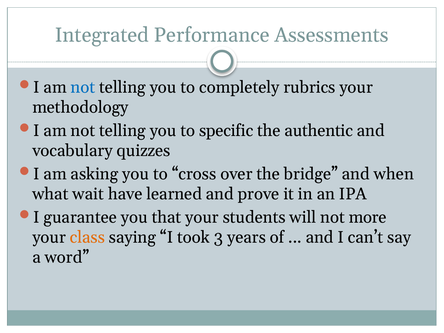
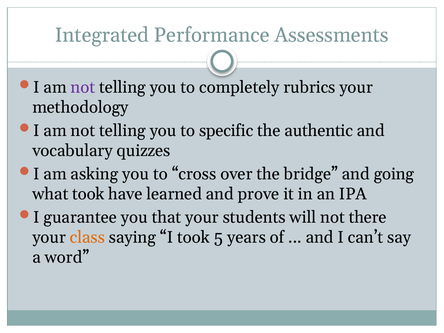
not colour: blue -> purple (83, 87)
when: when -> going (394, 174)
what wait: wait -> took (88, 194)
more: more -> there (368, 217)
3: 3 -> 5 (218, 237)
